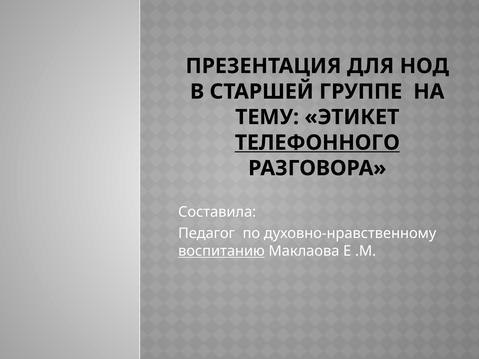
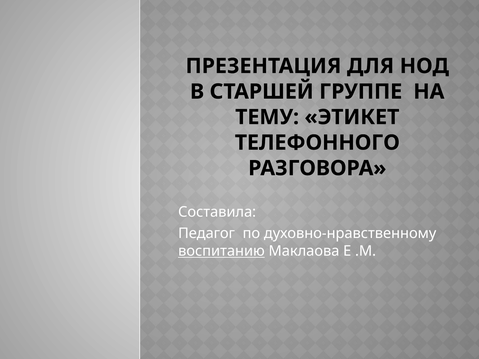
ТЕЛЕФОННОГО underline: present -> none (317, 143)
